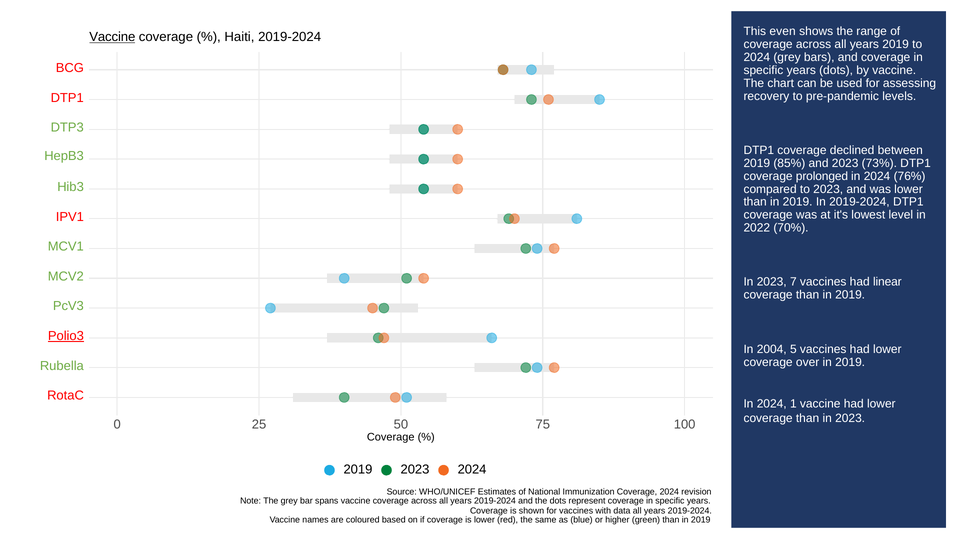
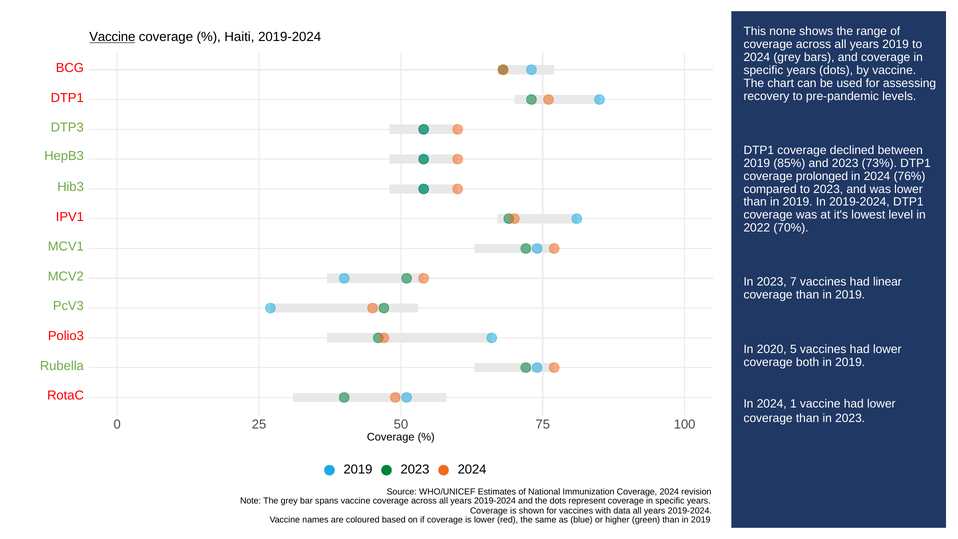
even: even -> none (783, 31)
Polio3 underline: present -> none (66, 336)
2004: 2004 -> 2020 (772, 349)
over: over -> both (808, 362)
